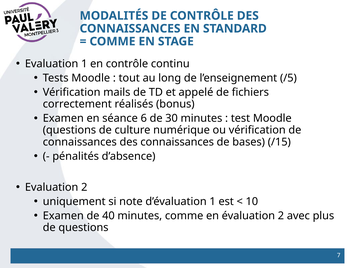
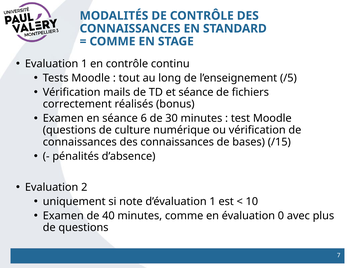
et appelé: appelé -> séance (196, 92)
évaluation 2: 2 -> 0 (281, 216)
